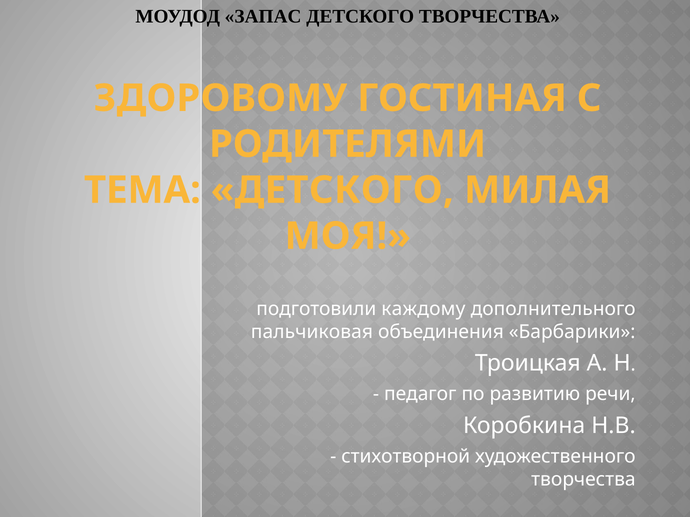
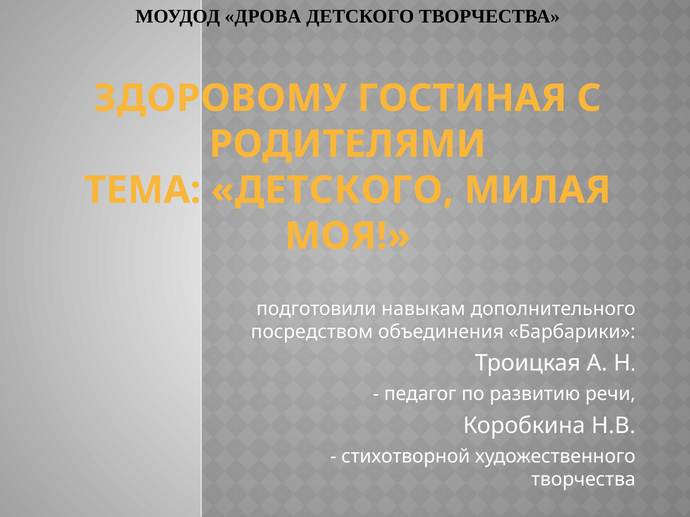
ЗАПАС: ЗАПАС -> ДРОВА (263, 17)
каждому: каждому -> навыкам (423, 309)
пальчиковая: пальчиковая -> посредством (312, 332)
